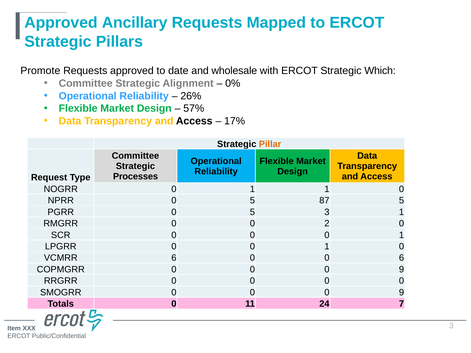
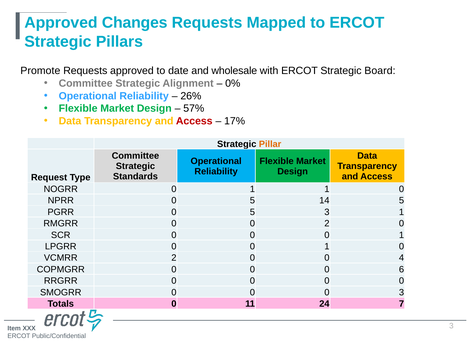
Ancillary: Ancillary -> Changes (135, 23)
Which: Which -> Board (380, 71)
Access colour: black -> red (194, 121)
Processes: Processes -> Standards (135, 177)
87: 87 -> 14 (324, 201)
VCMRR 6: 6 -> 2 (174, 258)
0 6: 6 -> 4 (402, 258)
9: 9 -> 6 (402, 270)
9: 9 -> 3 (402, 293)
